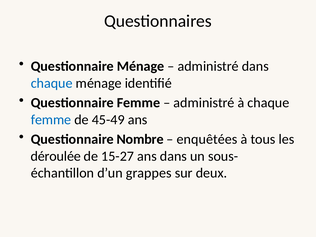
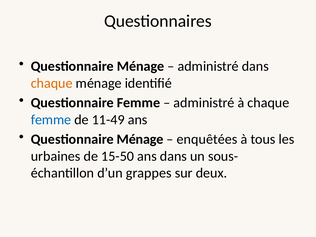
chaque colour: blue -> orange (52, 83)
45-49: 45-49 -> 11-49 (108, 120)
Nombre: Nombre -> Ménage (140, 139)
déroulée: déroulée -> urbaines (56, 156)
15-27: 15-27 -> 15-50 (118, 156)
